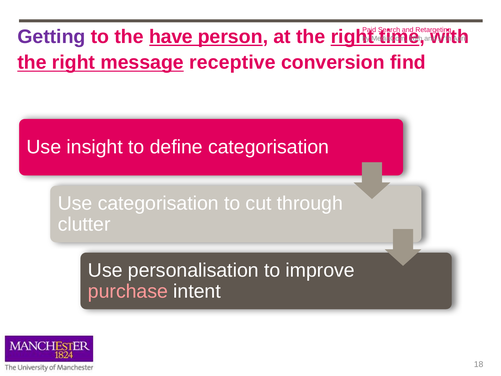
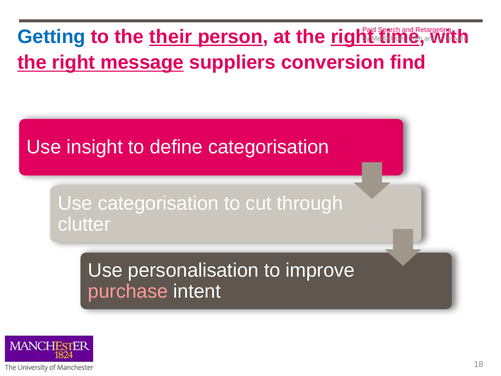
Getting colour: purple -> blue (51, 37)
have: have -> their (171, 37)
receptive: receptive -> suppliers (232, 62)
